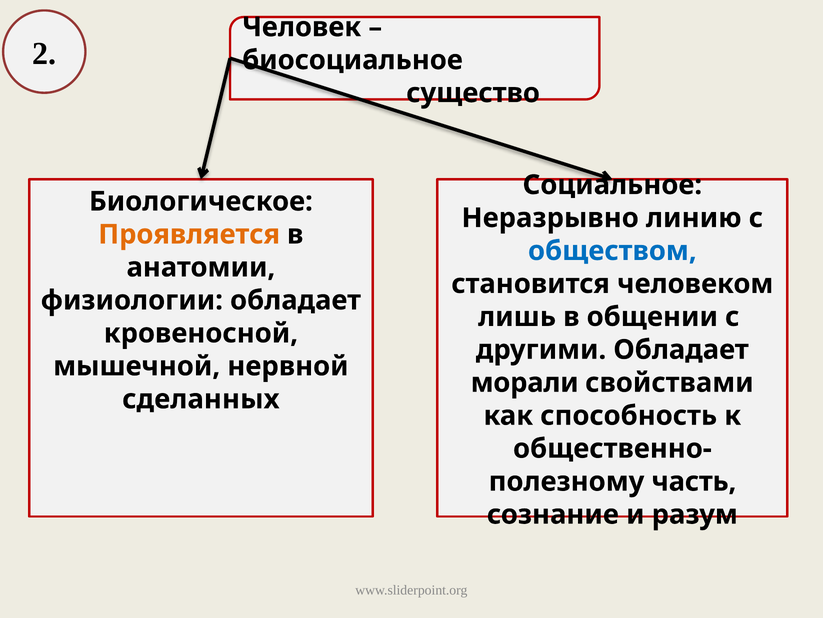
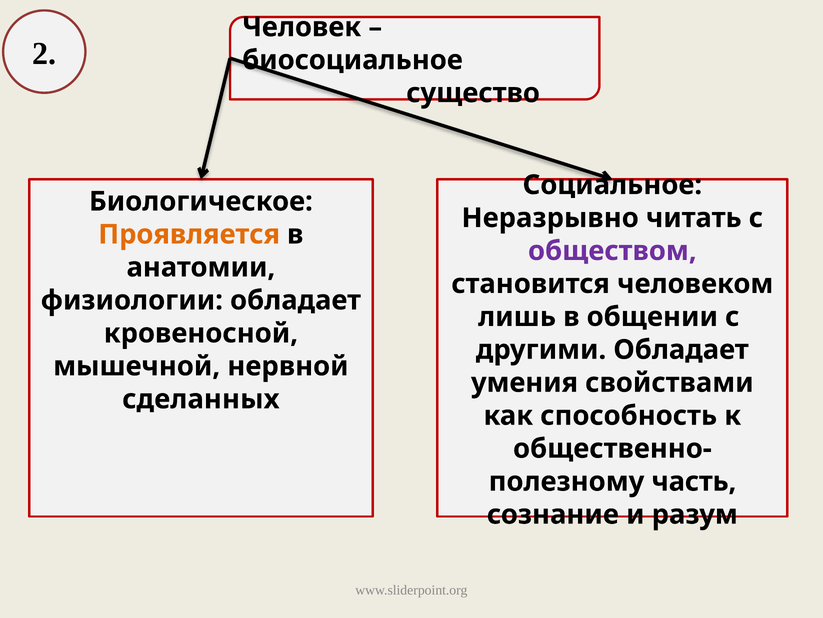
линию: линию -> читать (694, 218)
обществом colour: blue -> purple (612, 251)
морали: морали -> умения (525, 382)
